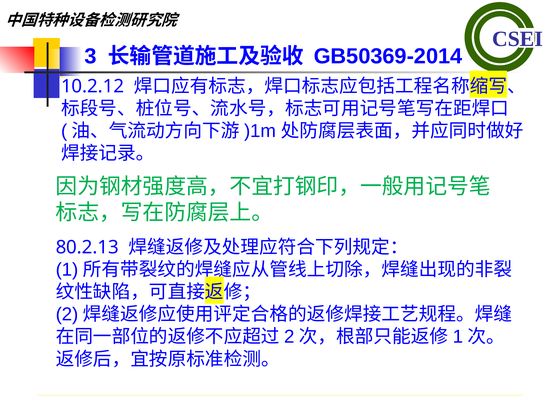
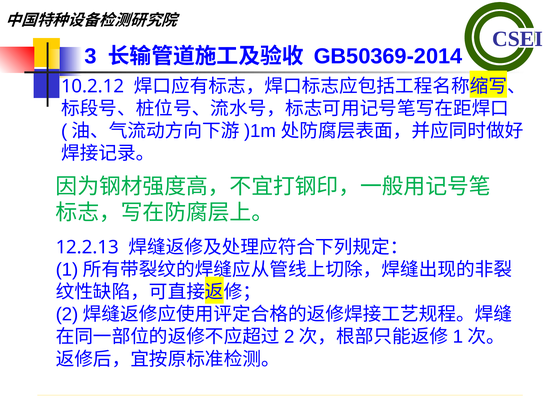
80.2.13: 80.2.13 -> 12.2.13 (87, 247)
